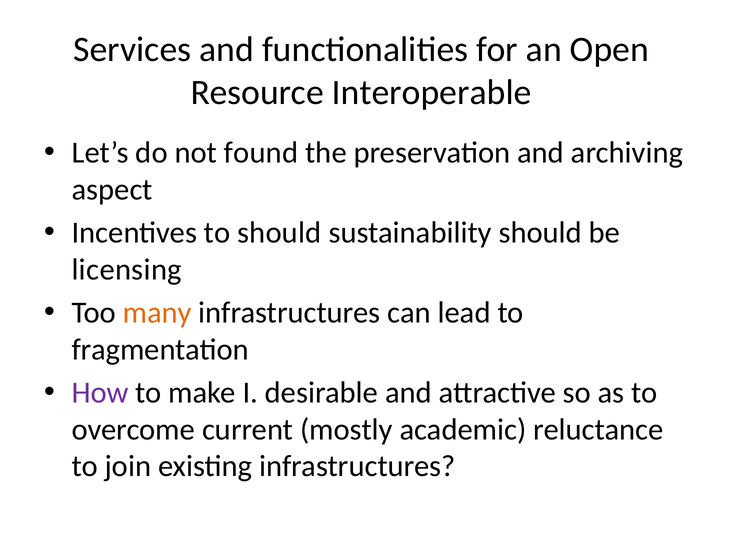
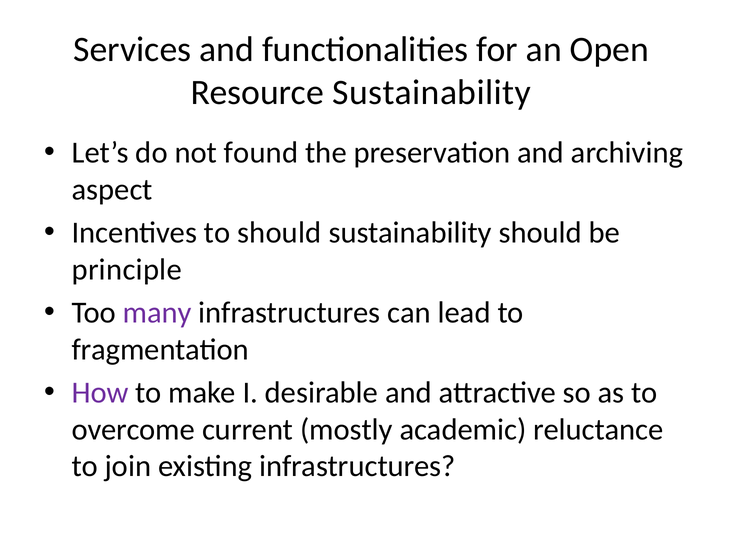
Resource Interoperable: Interoperable -> Sustainability (432, 93)
licensing: licensing -> principle (127, 270)
many colour: orange -> purple (157, 313)
